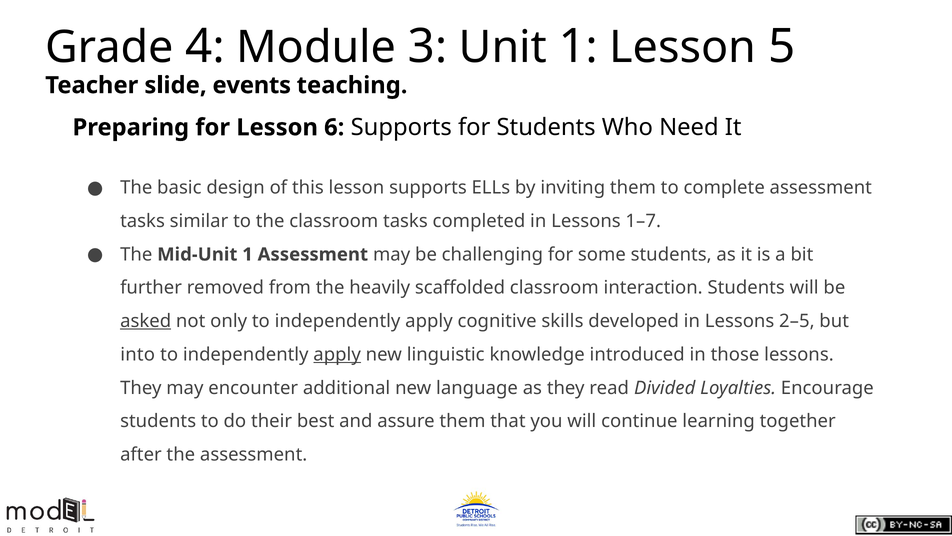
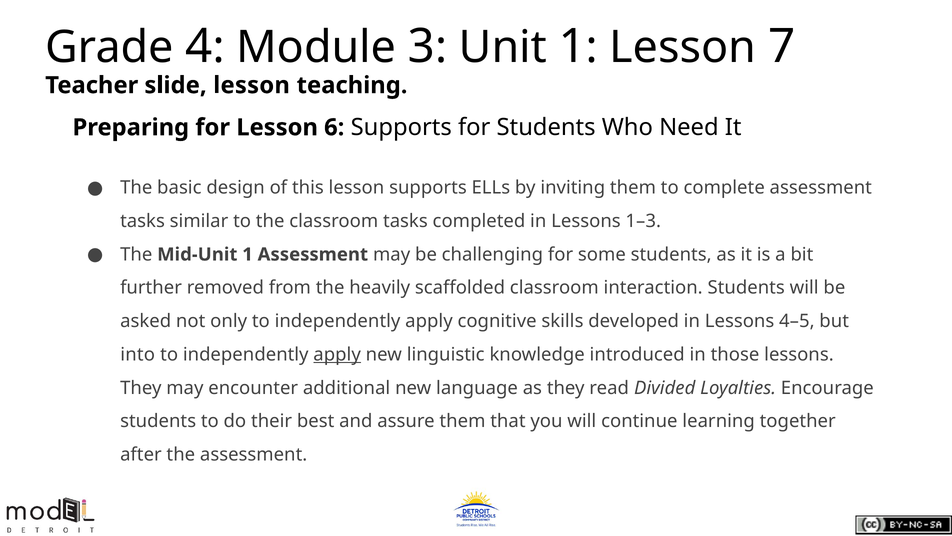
5: 5 -> 7 (782, 47)
slide events: events -> lesson (252, 85)
1–7: 1–7 -> 1–3 (643, 221)
asked underline: present -> none (146, 321)
2–5: 2–5 -> 4–5 (797, 321)
